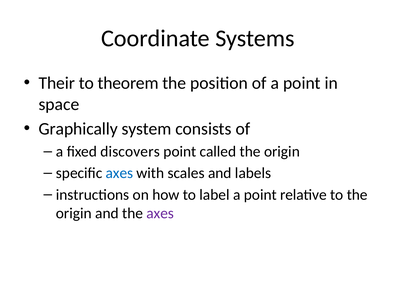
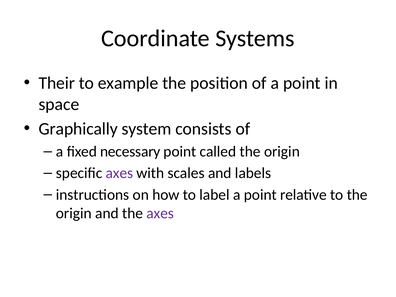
theorem: theorem -> example (128, 83)
discovers: discovers -> necessary (130, 152)
axes colour: blue -> purple (119, 173)
